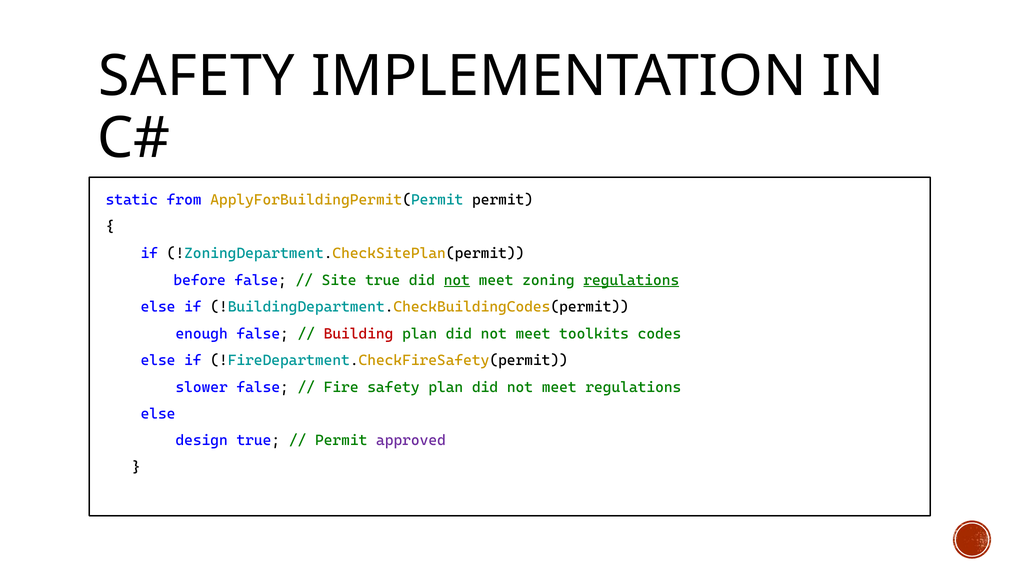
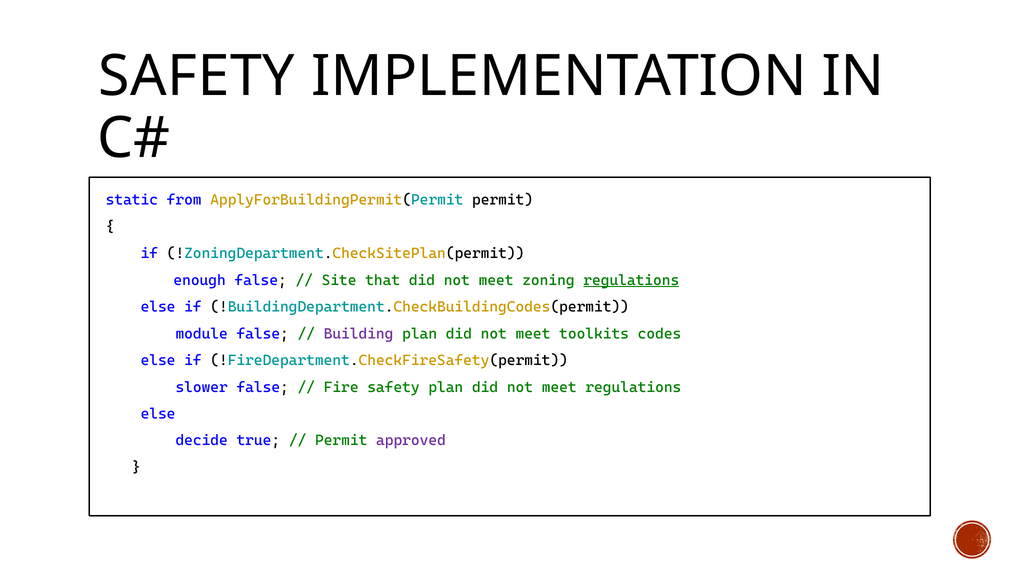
before: before -> enough (200, 280)
Site true: true -> that (383, 280)
not underline: present -> none (457, 280)
enough: enough -> module (202, 334)
Building colour: red -> purple (359, 334)
design: design -> decide (202, 441)
